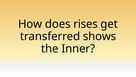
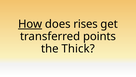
How underline: none -> present (30, 24)
shows: shows -> points (100, 36)
Inner: Inner -> Thick (78, 48)
